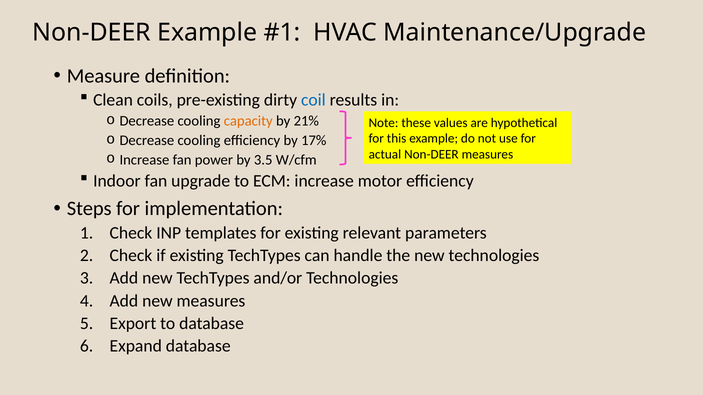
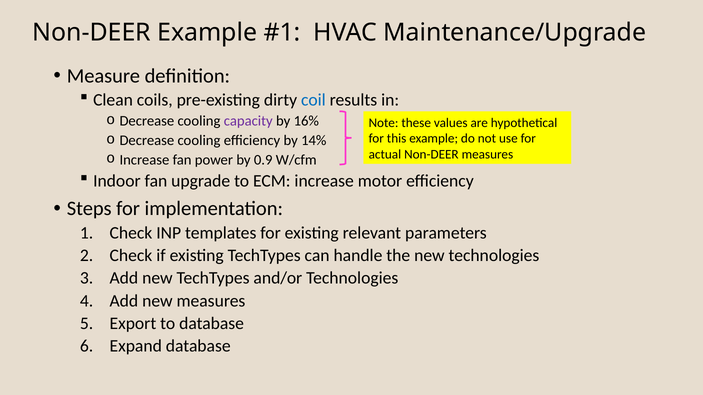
capacity colour: orange -> purple (248, 121)
21%: 21% -> 16% (306, 121)
17%: 17% -> 14% (314, 141)
3.5: 3.5 -> 0.9 (263, 160)
